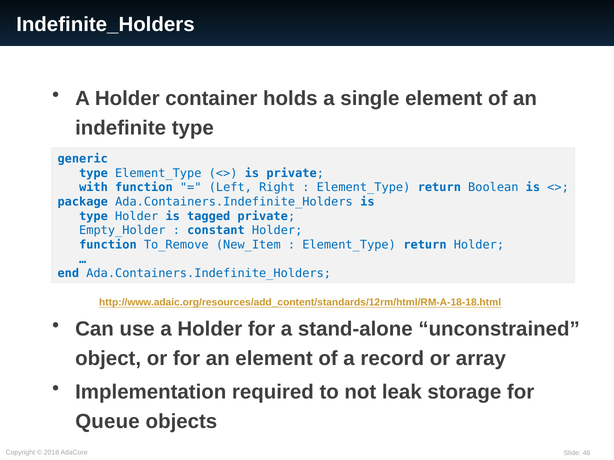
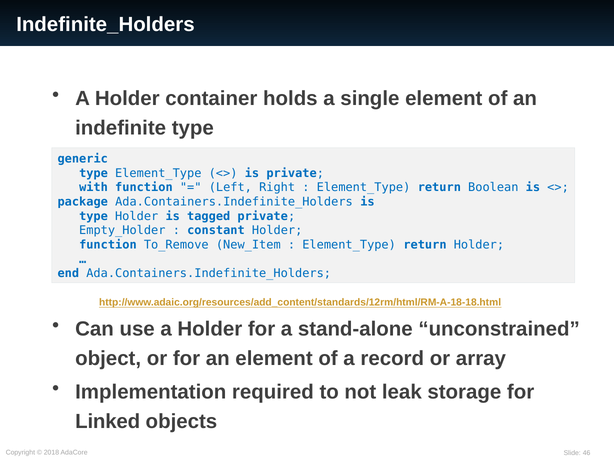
Queue: Queue -> Linked (108, 422)
